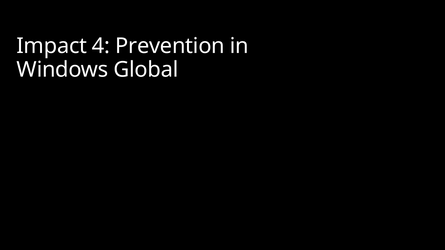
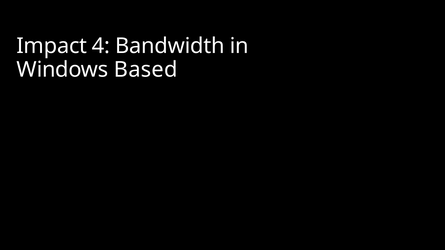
Prevention: Prevention -> Bandwidth (170, 46)
Global: Global -> Based (146, 70)
